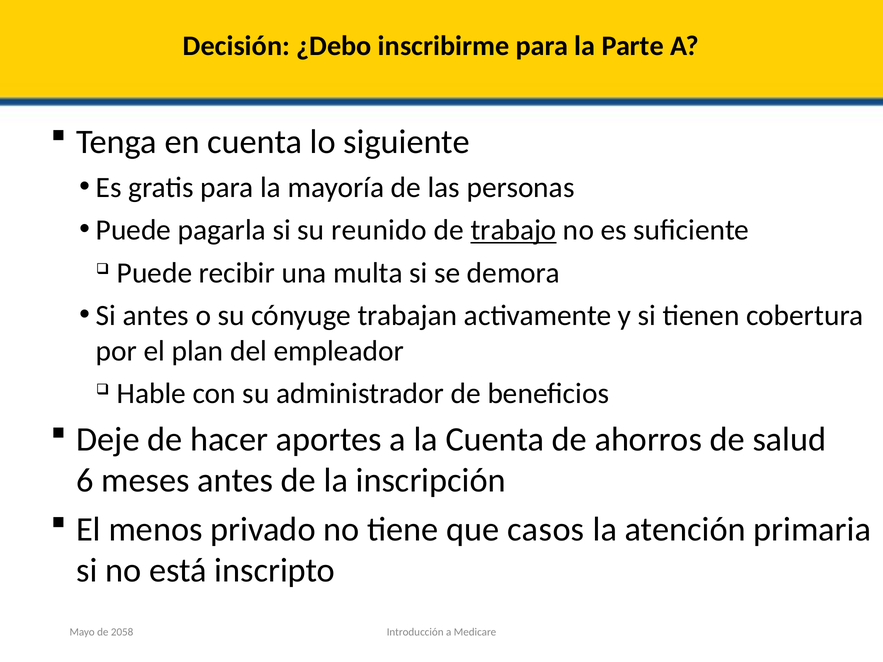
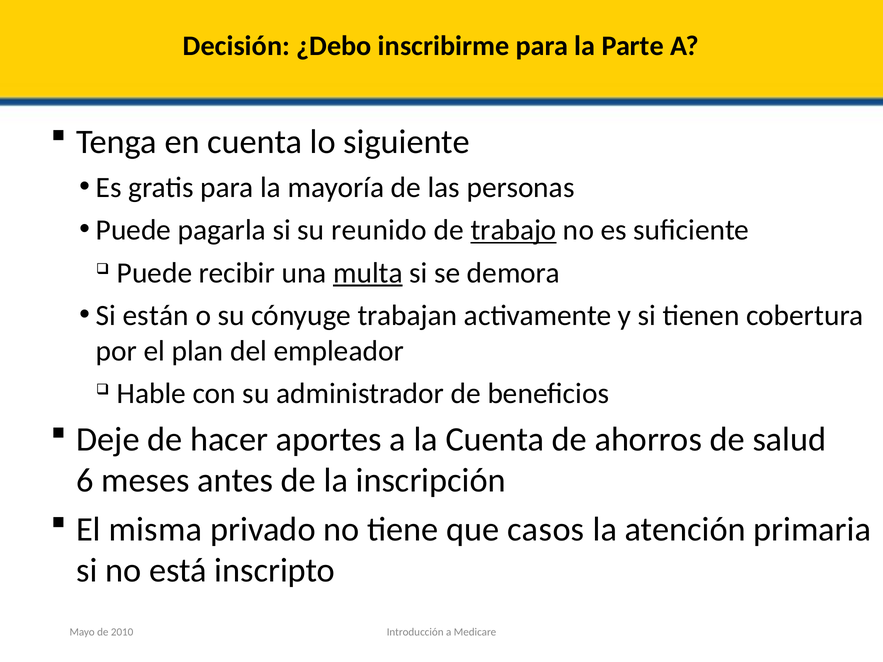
multa underline: none -> present (368, 273)
Si antes: antes -> están (156, 316)
menos: menos -> misma (155, 529)
2058: 2058 -> 2010 (122, 632)
